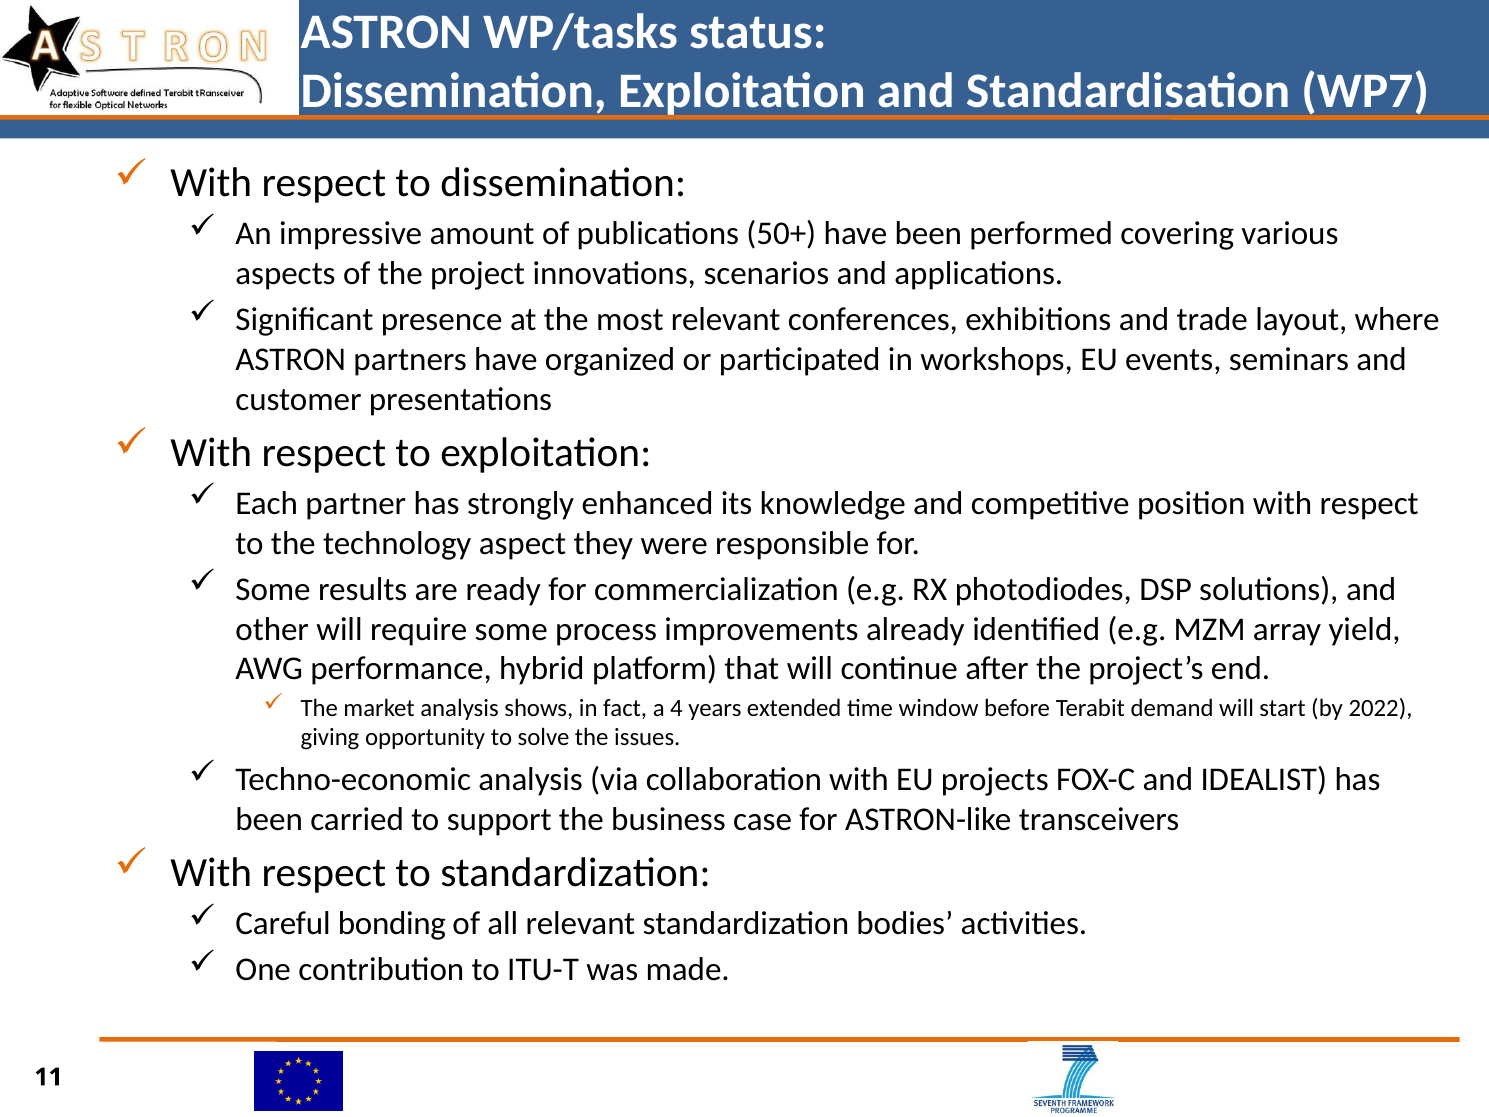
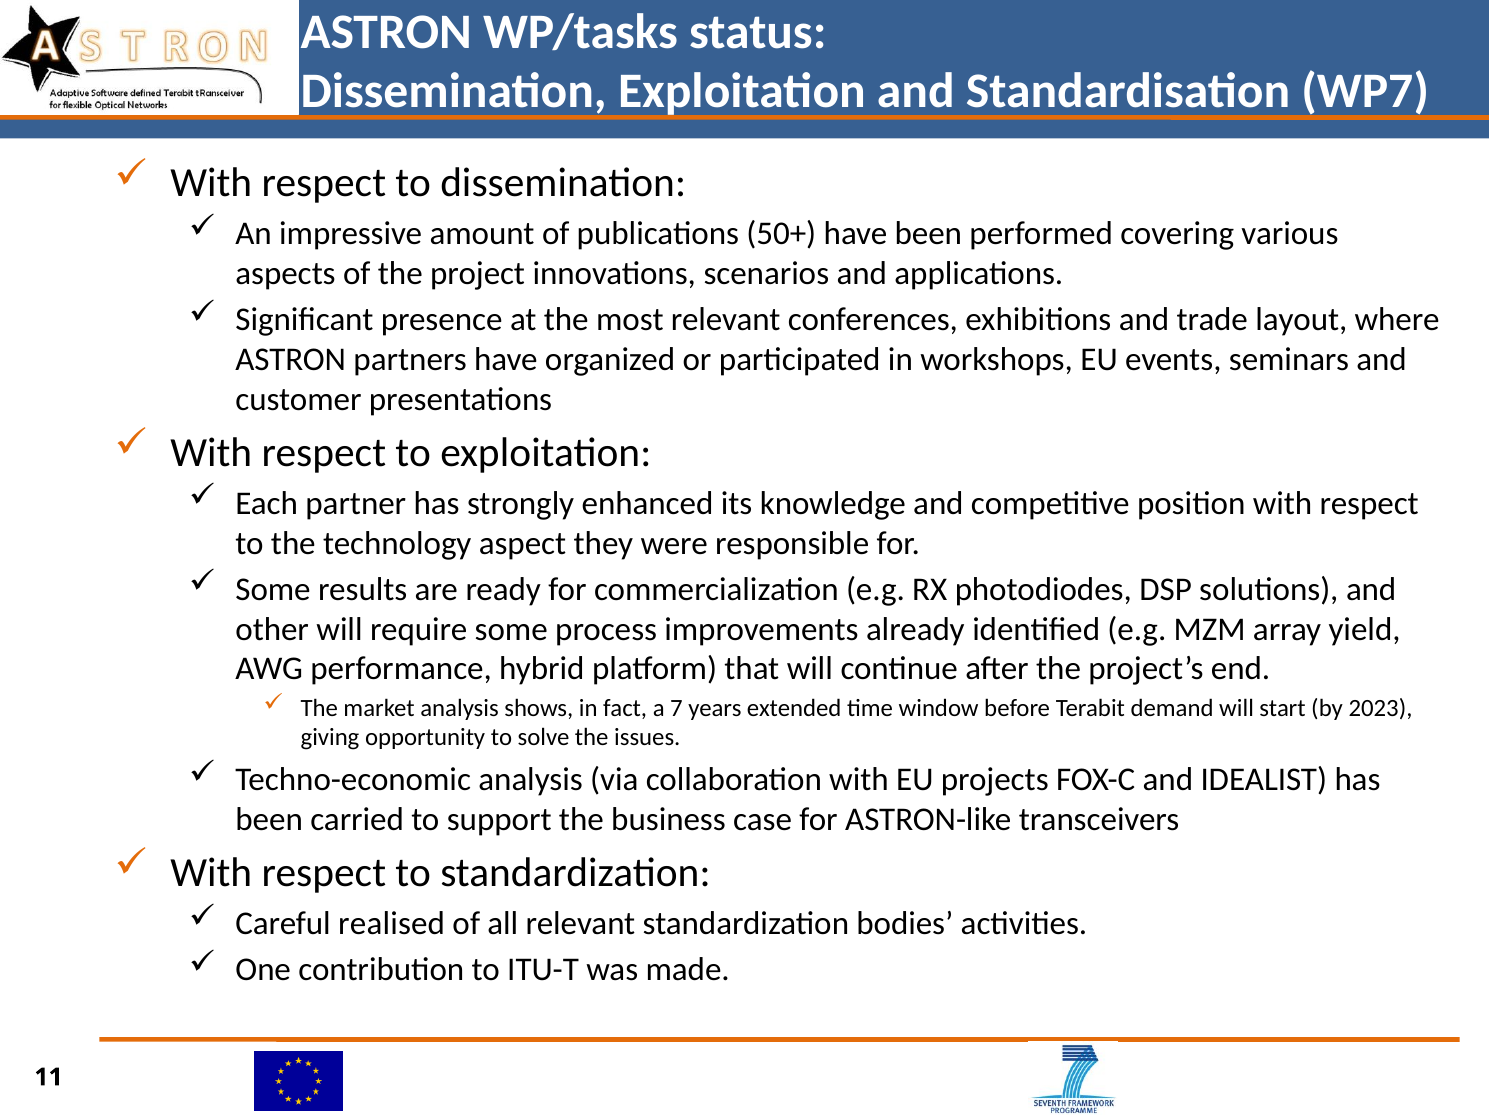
4: 4 -> 7 (676, 708)
2022: 2022 -> 2023 (1381, 708)
bonding: bonding -> realised (392, 923)
